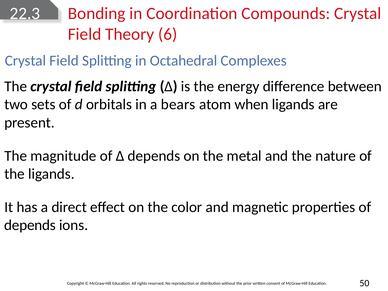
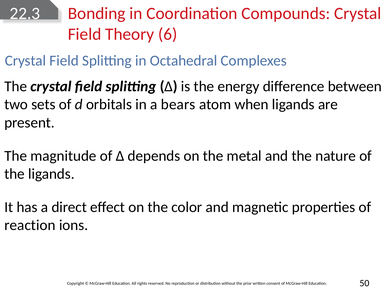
depends: depends -> reaction (30, 225)
